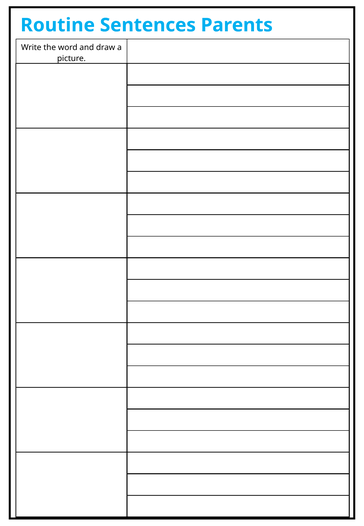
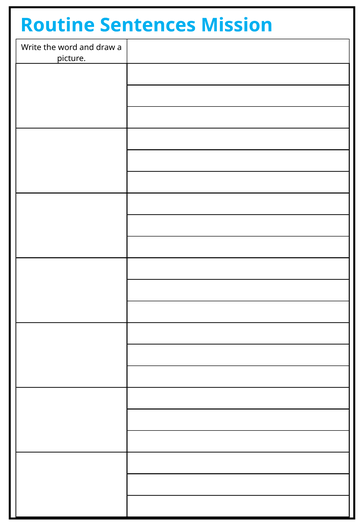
Parents: Parents -> Mission (237, 25)
